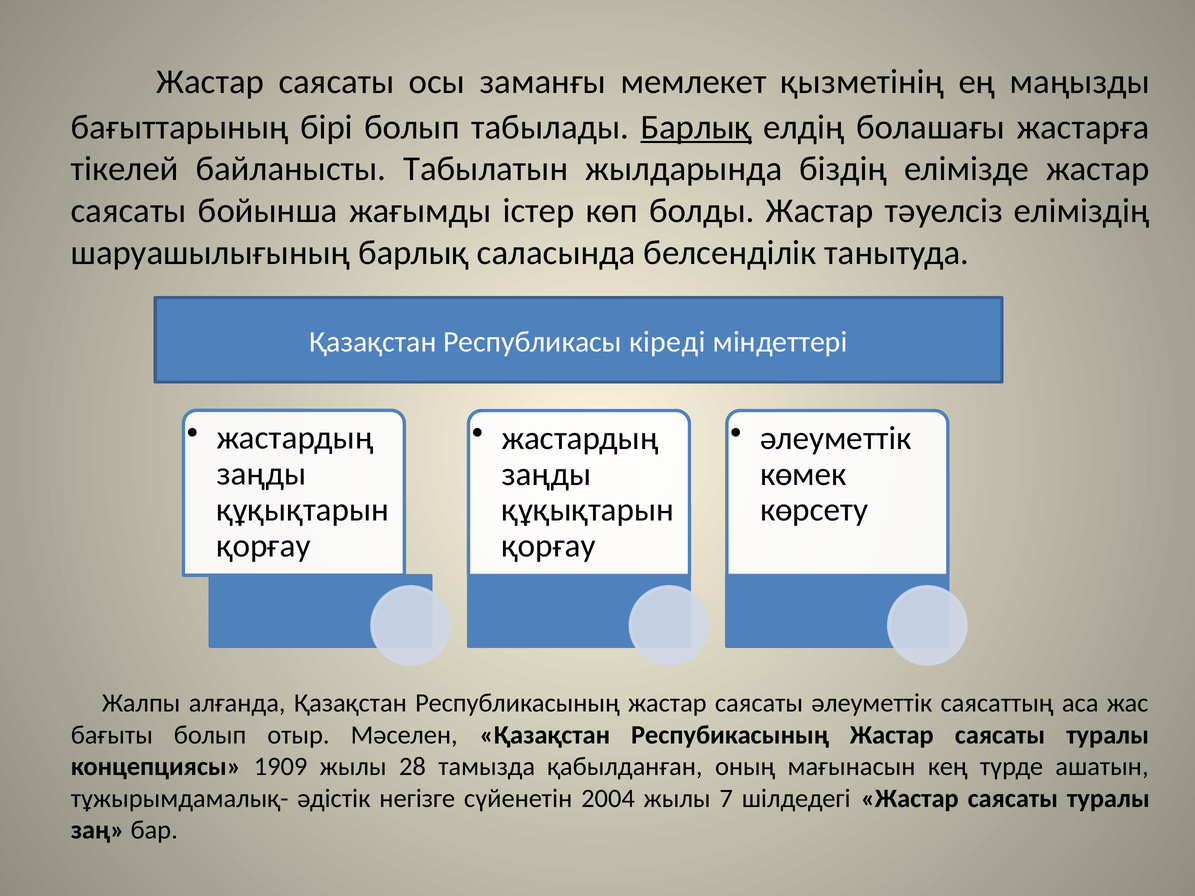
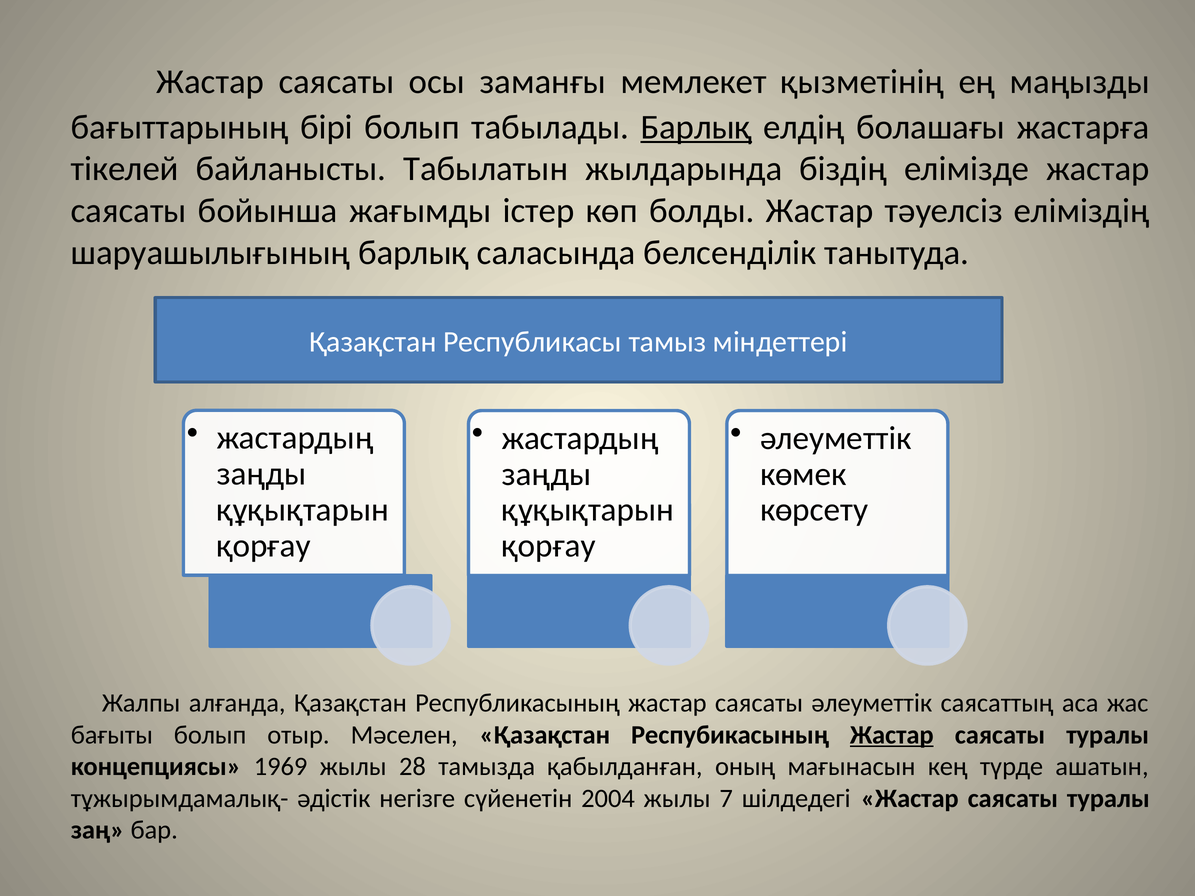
кіреді: кіреді -> тамыз (667, 342)
Жастар underline: none -> present (892, 735)
1909: 1909 -> 1969 (281, 767)
